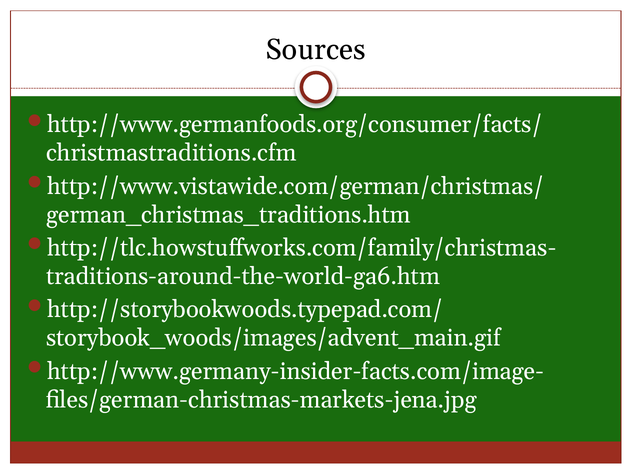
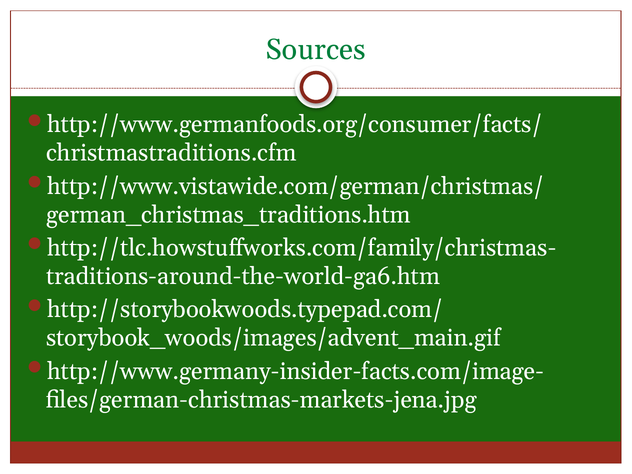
Sources colour: black -> green (316, 50)
